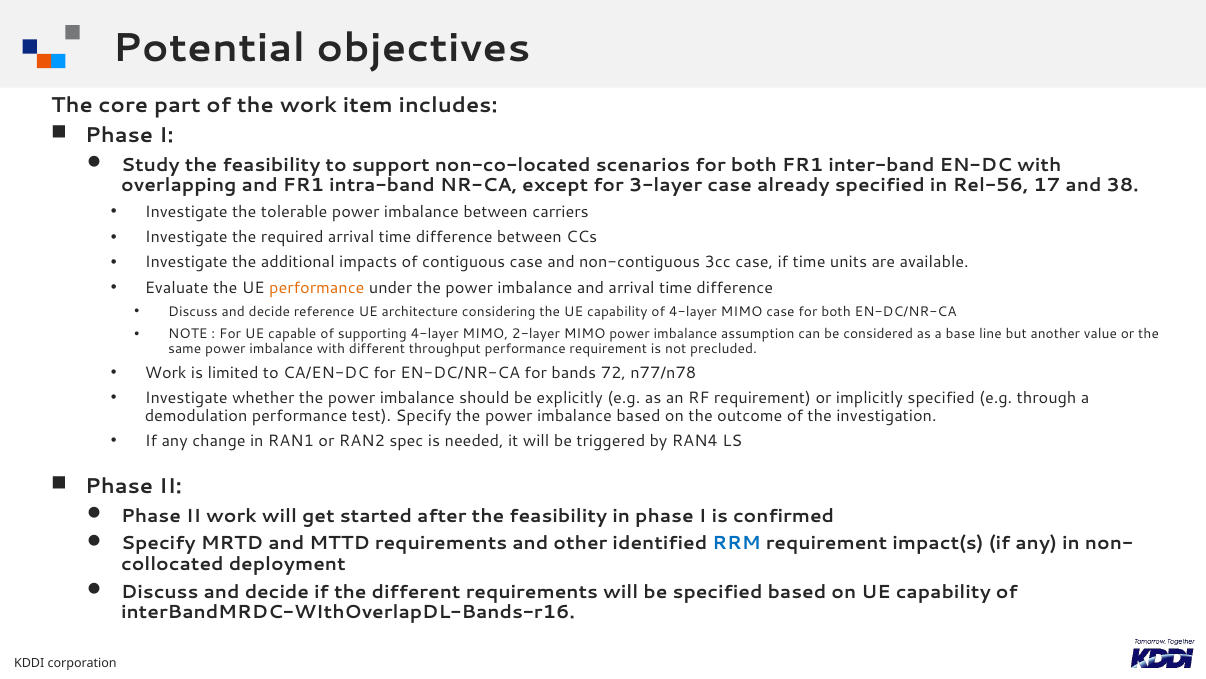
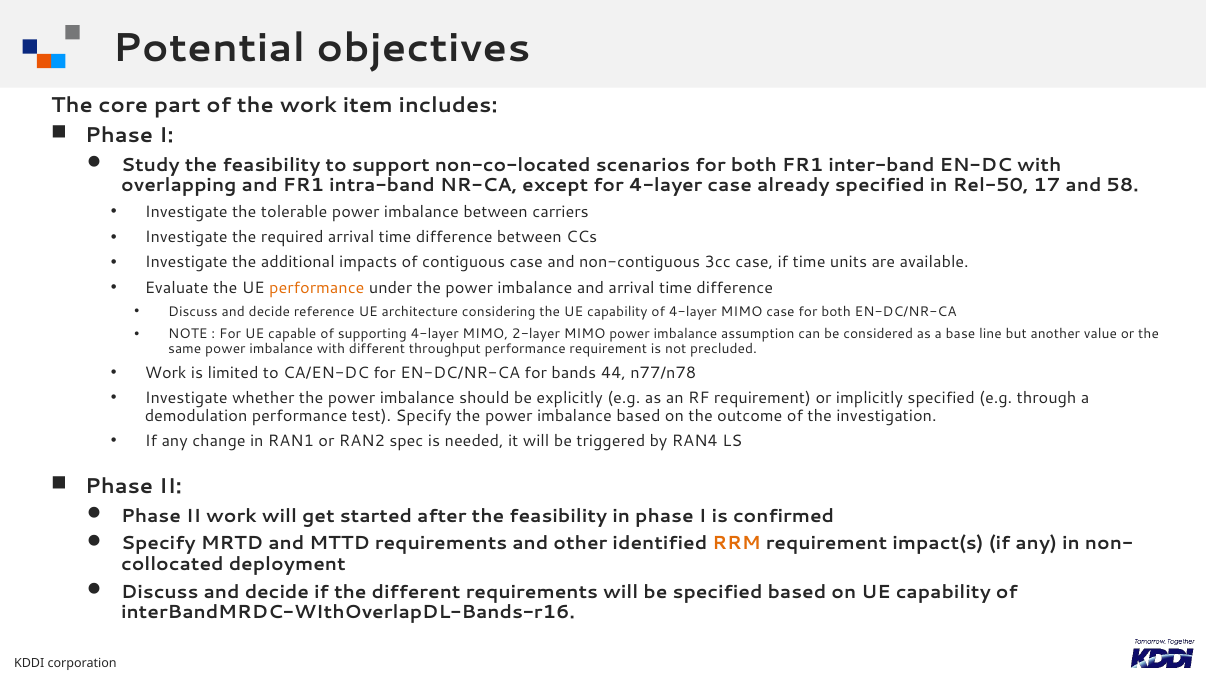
for 3-layer: 3-layer -> 4-layer (666, 185)
Rel-56: Rel-56 -> Rel-50 (991, 185)
38: 38 -> 58 (1123, 185)
72: 72 -> 44 (613, 372)
RRM colour: blue -> orange (736, 543)
